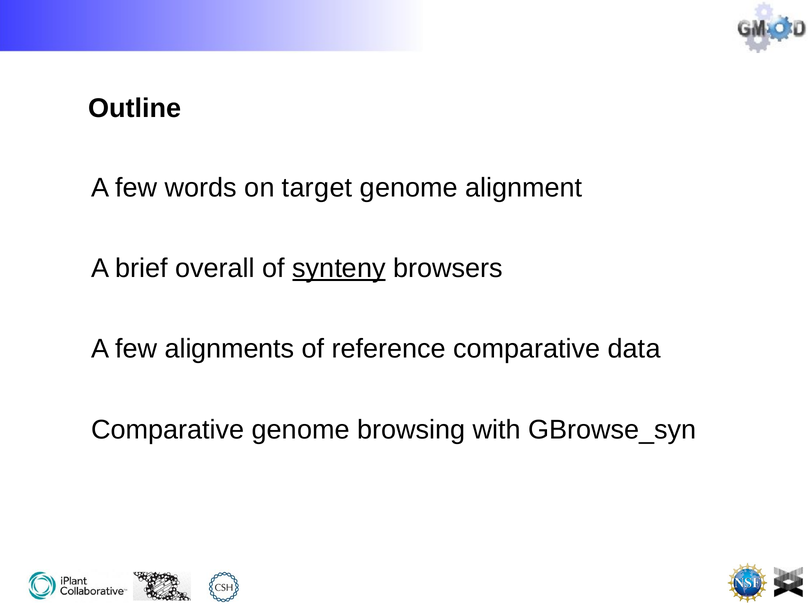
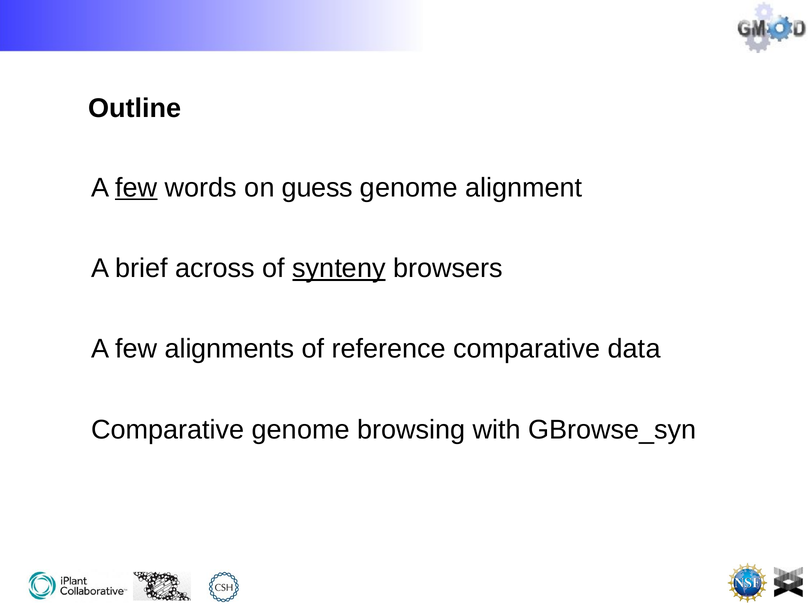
few underline: none -> present (136, 188)
target: target -> guess (317, 188)
overall: overall -> across (215, 268)
